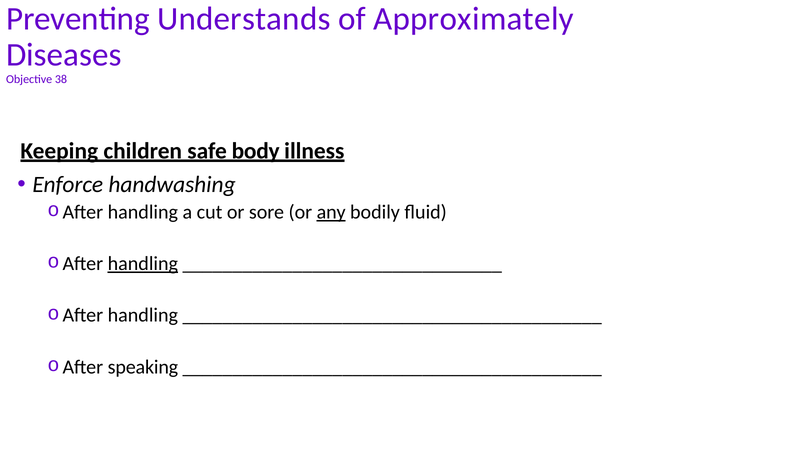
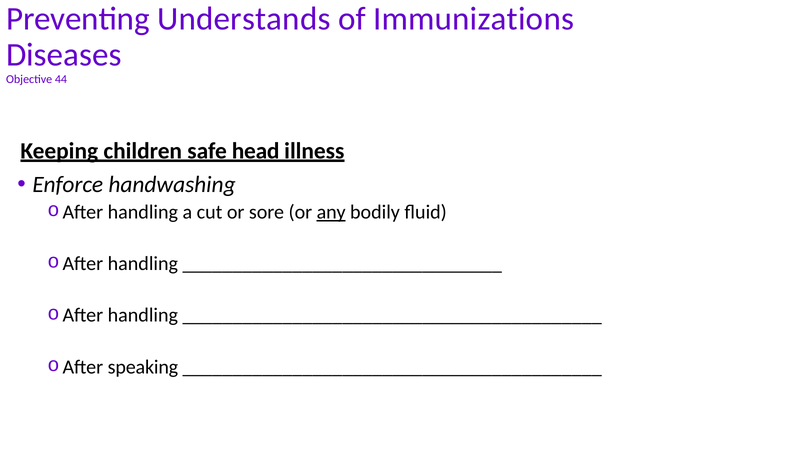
Approximately: Approximately -> Immunizations (474, 19)
38: 38 -> 44 (61, 79)
body: body -> head (256, 151)
handling underline: present -> none (143, 264)
